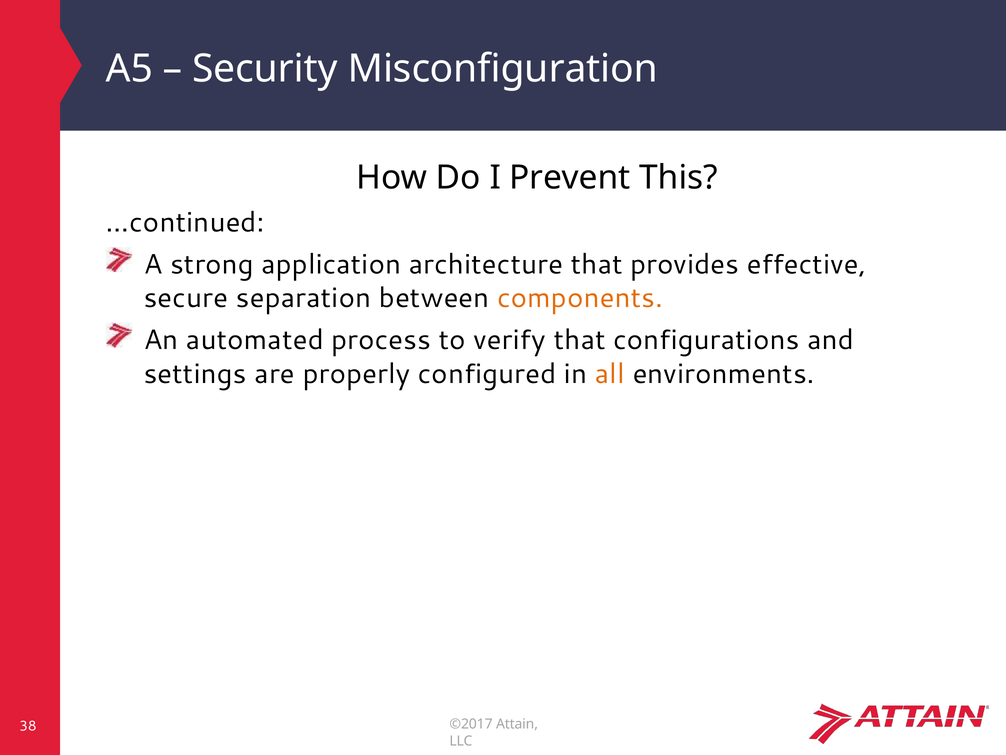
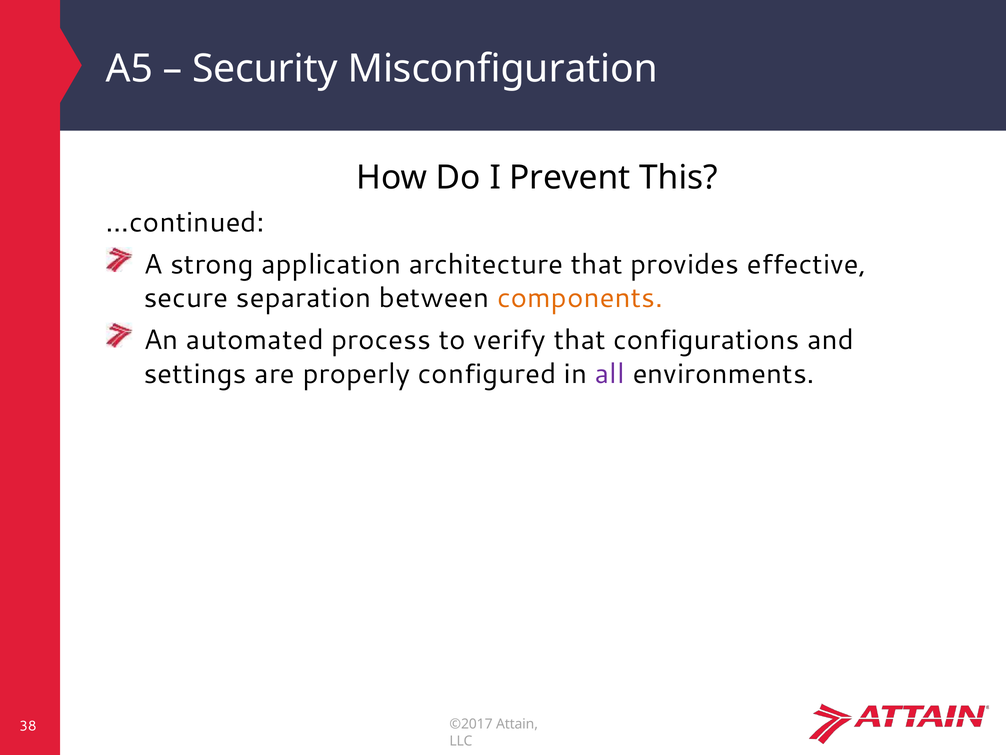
all colour: orange -> purple (610, 374)
